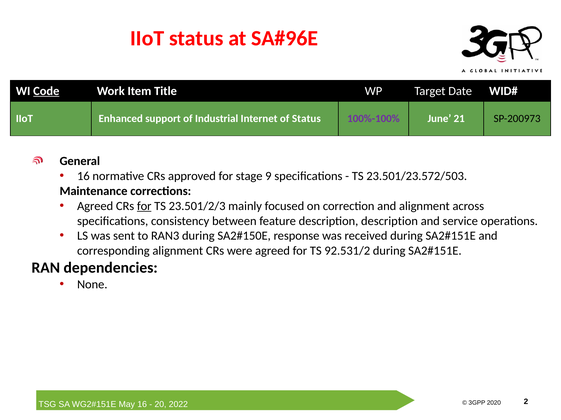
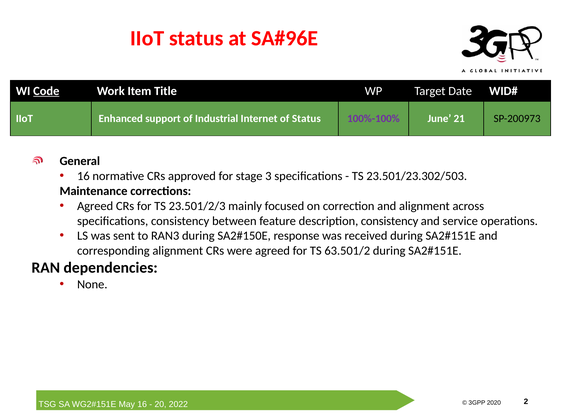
9: 9 -> 3 (268, 176)
23.501/23.572/503: 23.501/23.572/503 -> 23.501/23.302/503 (417, 176)
for underline: present -> none (144, 206)
description description: description -> consistency (390, 221)
92.531/2: 92.531/2 -> 63.501/2 (347, 251)
